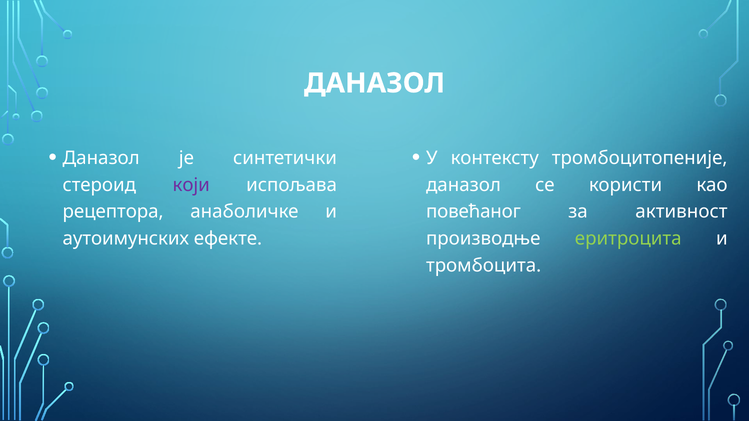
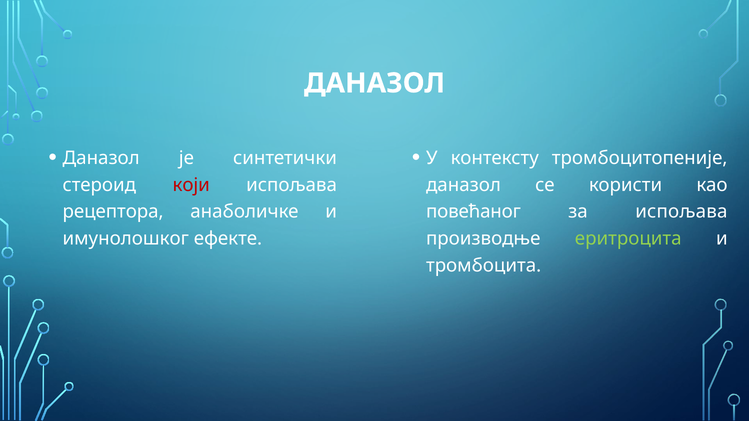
који colour: purple -> red (191, 185)
за активност: активност -> испољава (681, 212)
аутоимунских: аутоимунских -> имунолошког (126, 239)
